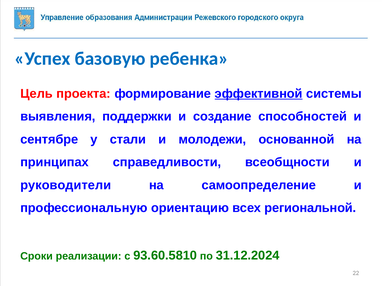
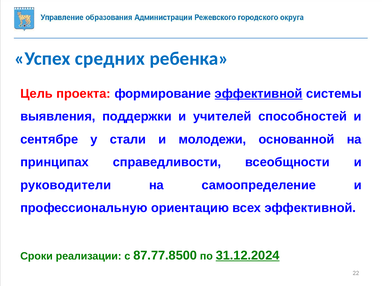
базовую: базовую -> средних (110, 59)
создание: создание -> учителей (222, 117)
всех региональной: региональной -> эффективной (310, 208)
93.60.5810: 93.60.5810 -> 87.77.8500 (165, 256)
31.12.2024 underline: none -> present (248, 256)
